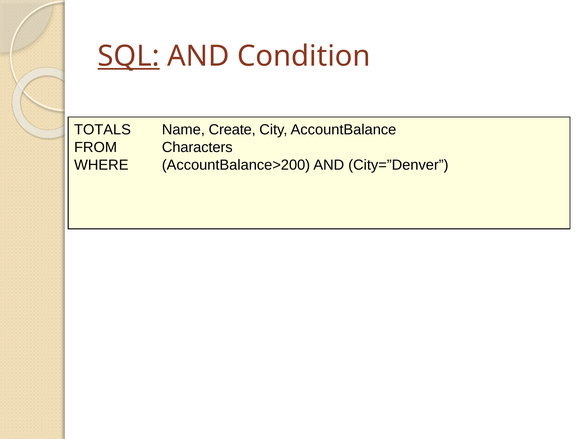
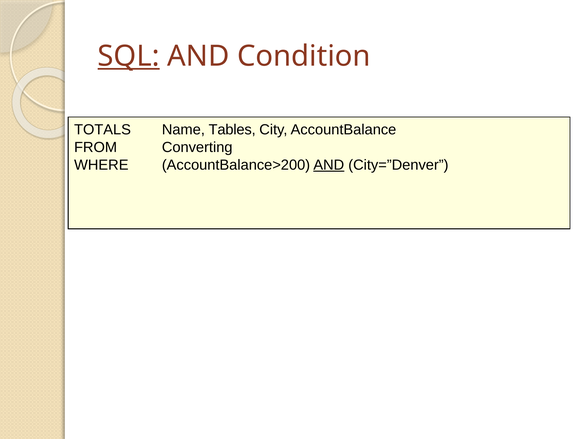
Create: Create -> Tables (232, 130)
Characters: Characters -> Converting (197, 147)
AND underline: none -> present (329, 165)
